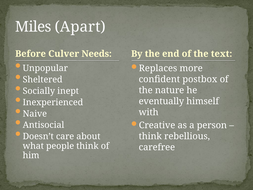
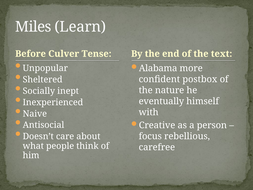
Apart: Apart -> Learn (80, 27)
Needs: Needs -> Tense (97, 54)
Replaces: Replaces -> Alabama (158, 68)
think: think -> focus (150, 136)
